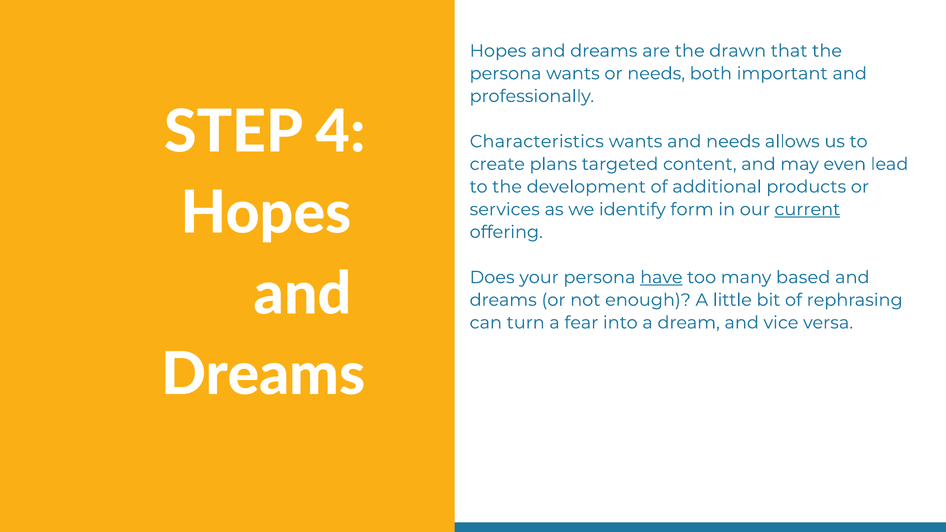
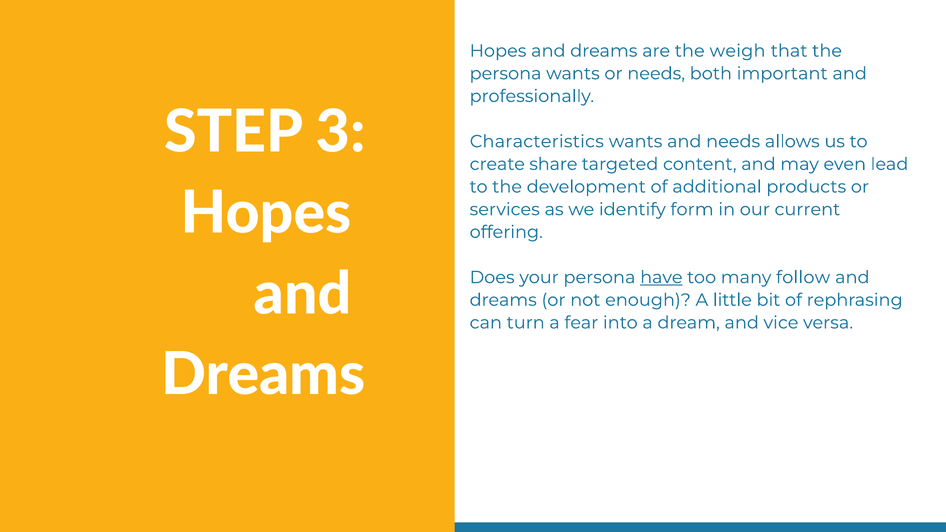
drawn: drawn -> weigh (738, 51)
4: 4 -> 3 (341, 132)
plans: plans -> share (553, 164)
current underline: present -> none (807, 209)
based: based -> follow (803, 277)
